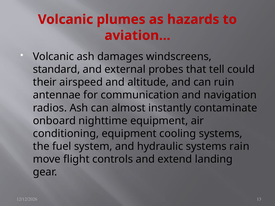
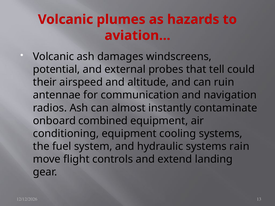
standard: standard -> potential (56, 70)
nighttime: nighttime -> combined (103, 121)
